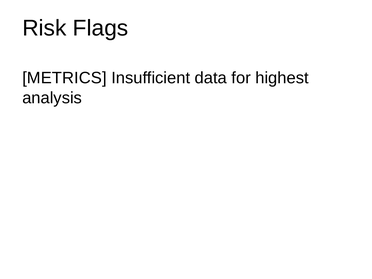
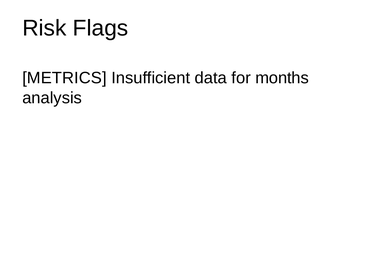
highest: highest -> months (282, 78)
